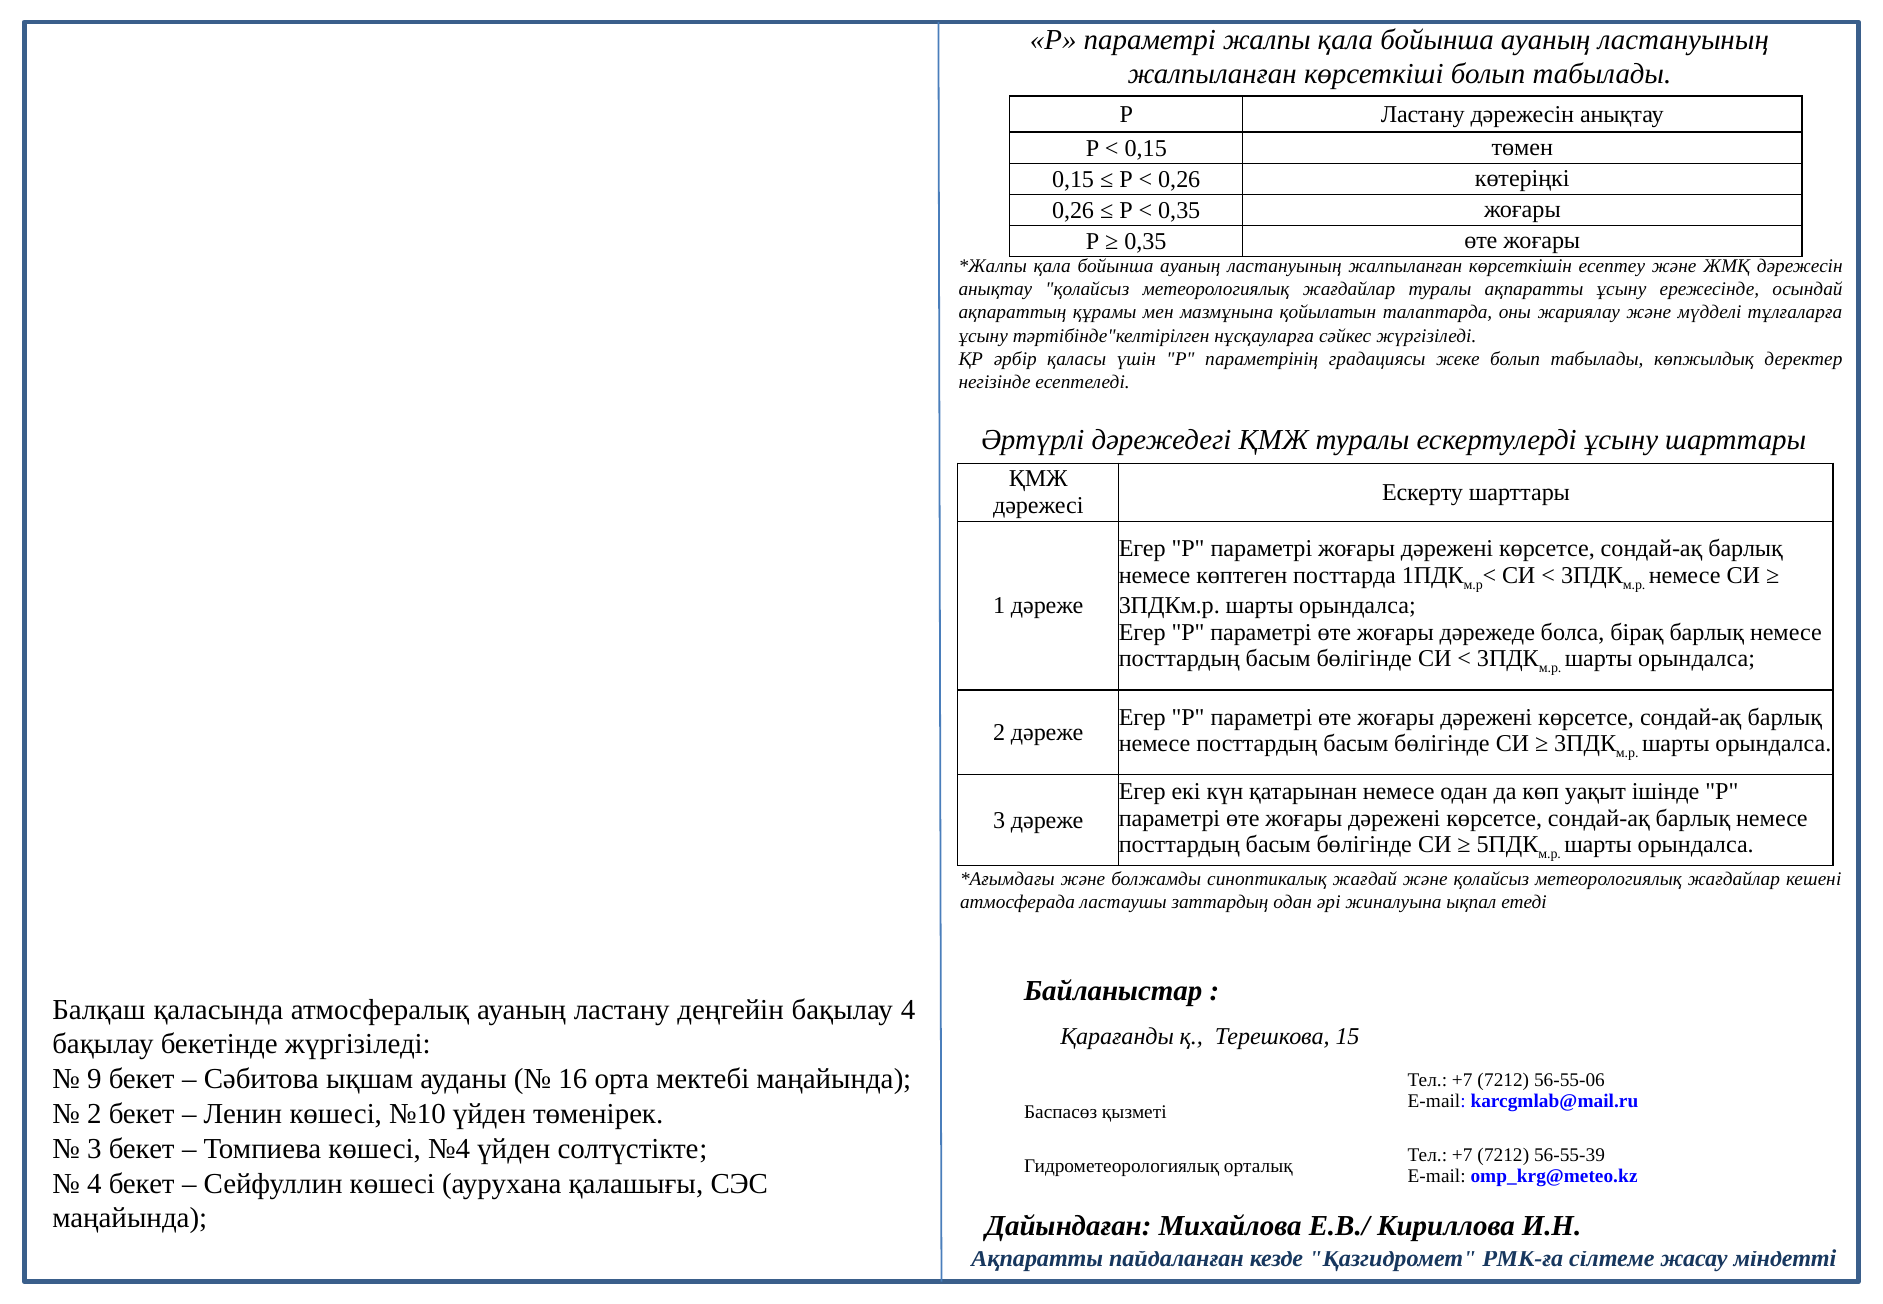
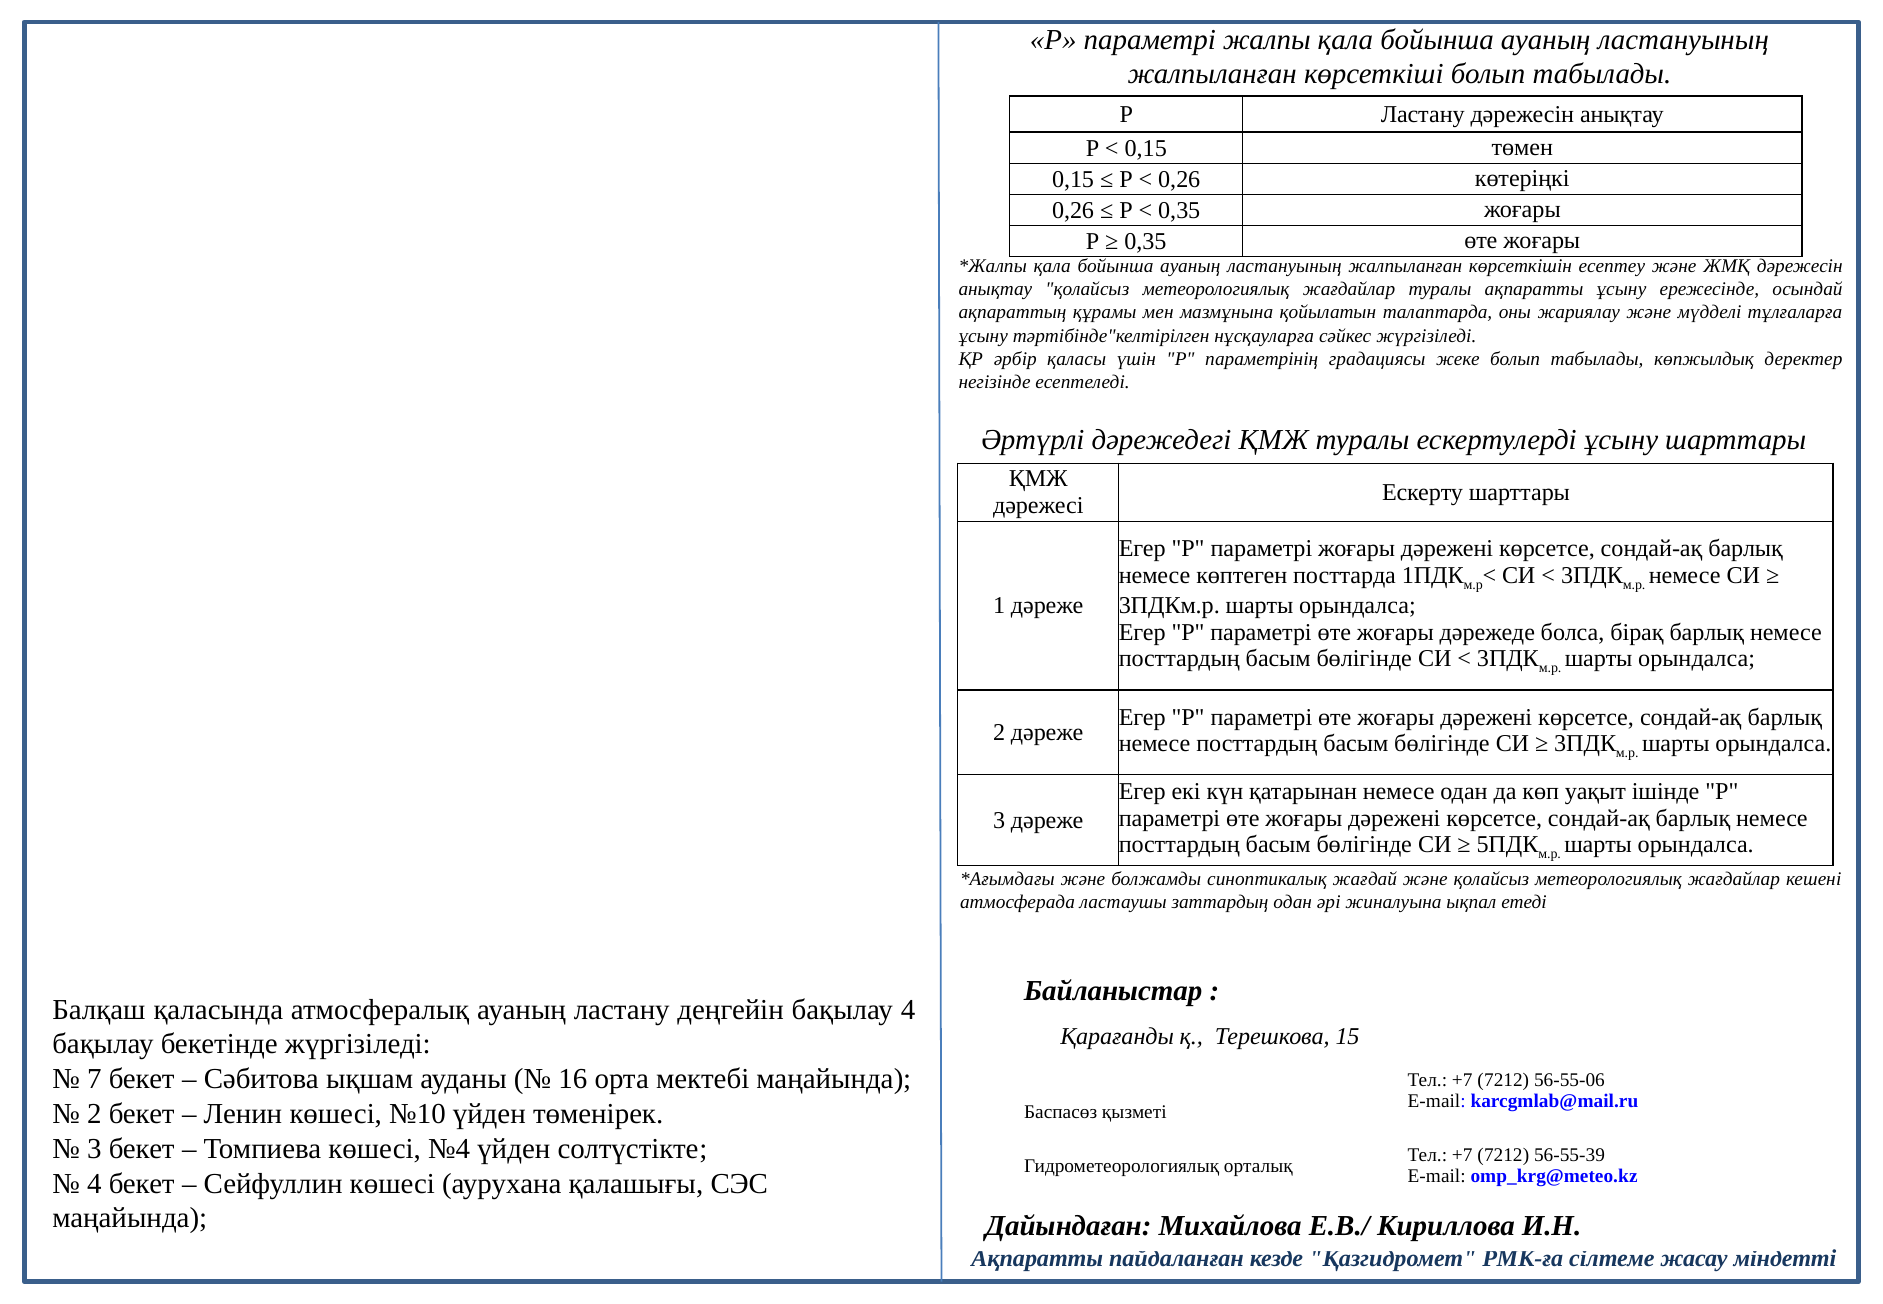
9: 9 -> 7 (94, 1079)
